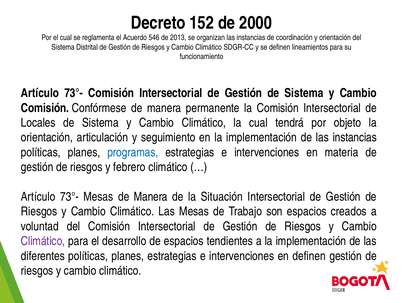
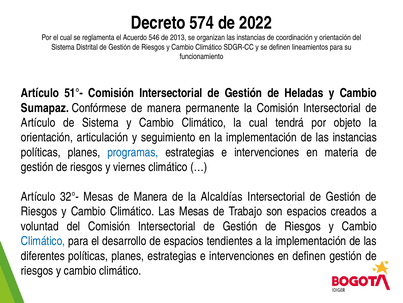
152: 152 -> 574 (202, 23)
2000: 2000 -> 2022 (256, 23)
73°-: 73°- -> 51°- (74, 93)
Gestión de Sistema: Sistema -> Heladas (304, 93)
Comisión: Comisión -> Sumapaz (45, 108)
Locales: Locales -> Artículo (38, 122)
febrero: febrero -> viernes (129, 167)
73°-: 73°- -> 32°- (69, 196)
Situación: Situación -> Alcaldías (222, 196)
Climático colour: purple -> blue (43, 241)
